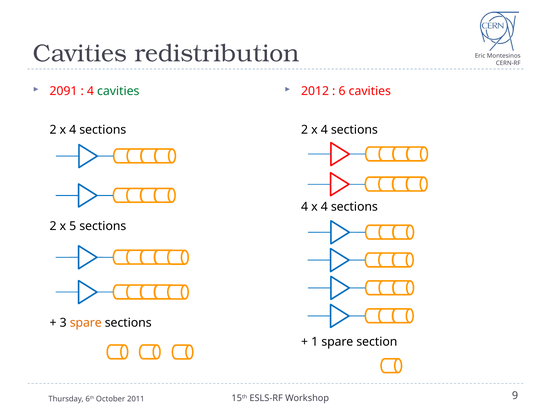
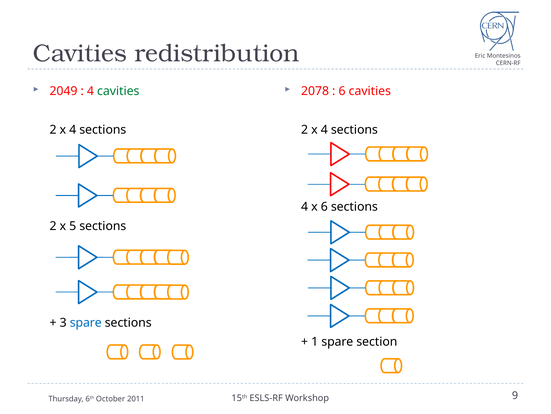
2012: 2012 -> 2078 (315, 91)
2091: 2091 -> 2049 (63, 91)
4 x 4: 4 -> 6 (324, 206)
spare colour: orange -> blue (86, 322)
